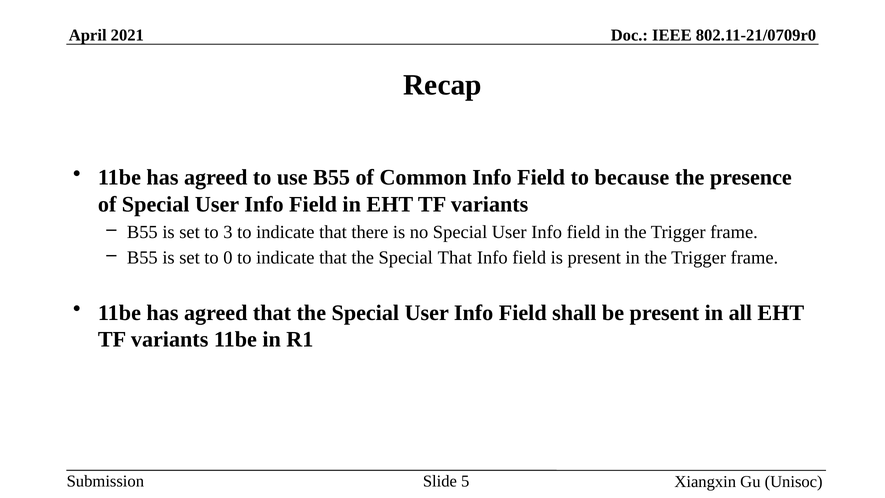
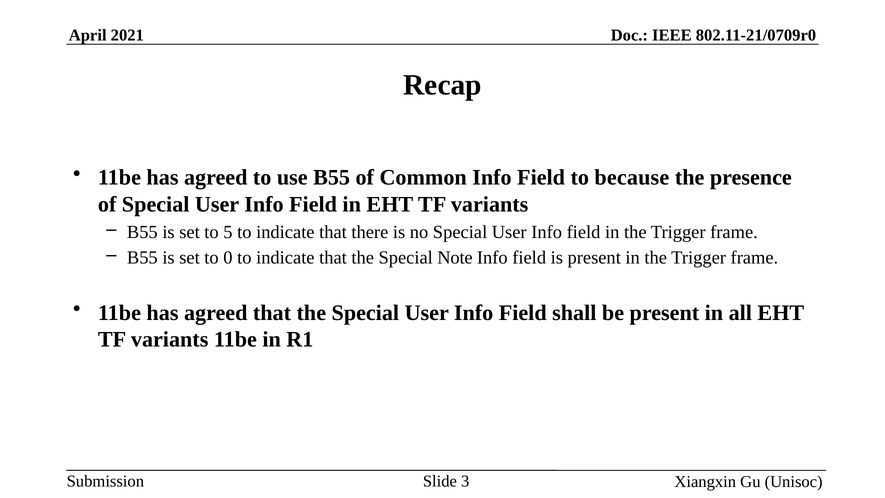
3: 3 -> 5 (228, 232)
Special That: That -> Note (455, 258)
5: 5 -> 3 (465, 481)
